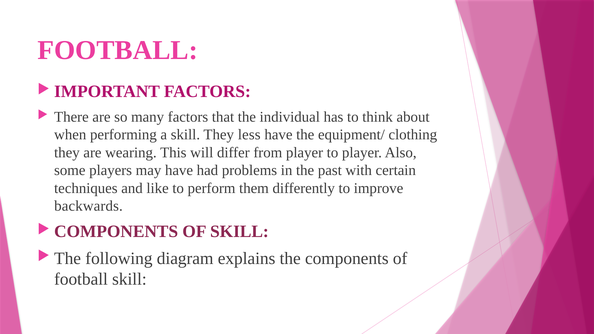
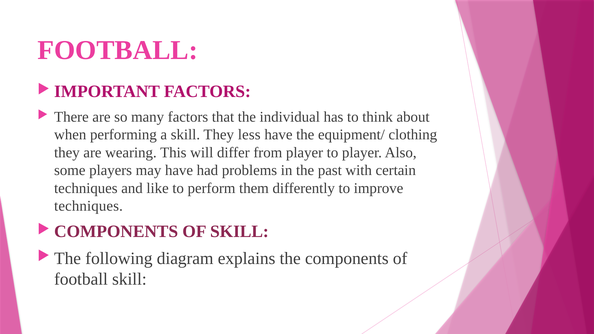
backwards: backwards -> techniques (88, 206)
